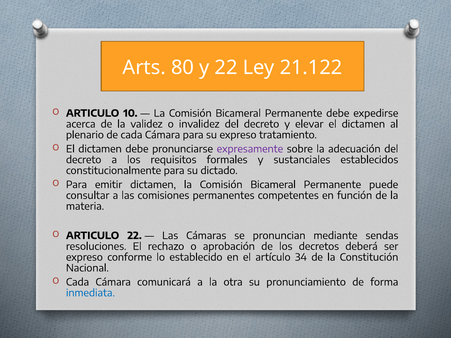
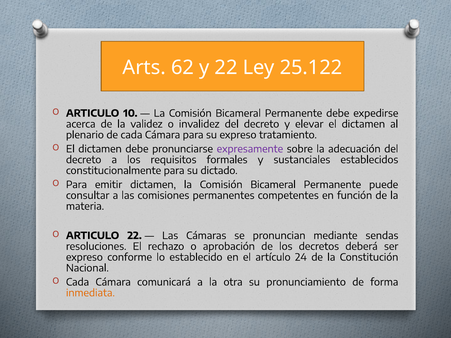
80: 80 -> 62 (183, 68)
21.122: 21.122 -> 25.122 (311, 68)
34: 34 -> 24 (301, 258)
inmediata colour: blue -> orange (90, 293)
